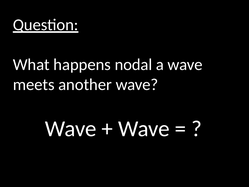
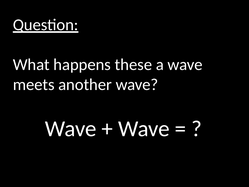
nodal: nodal -> these (133, 65)
